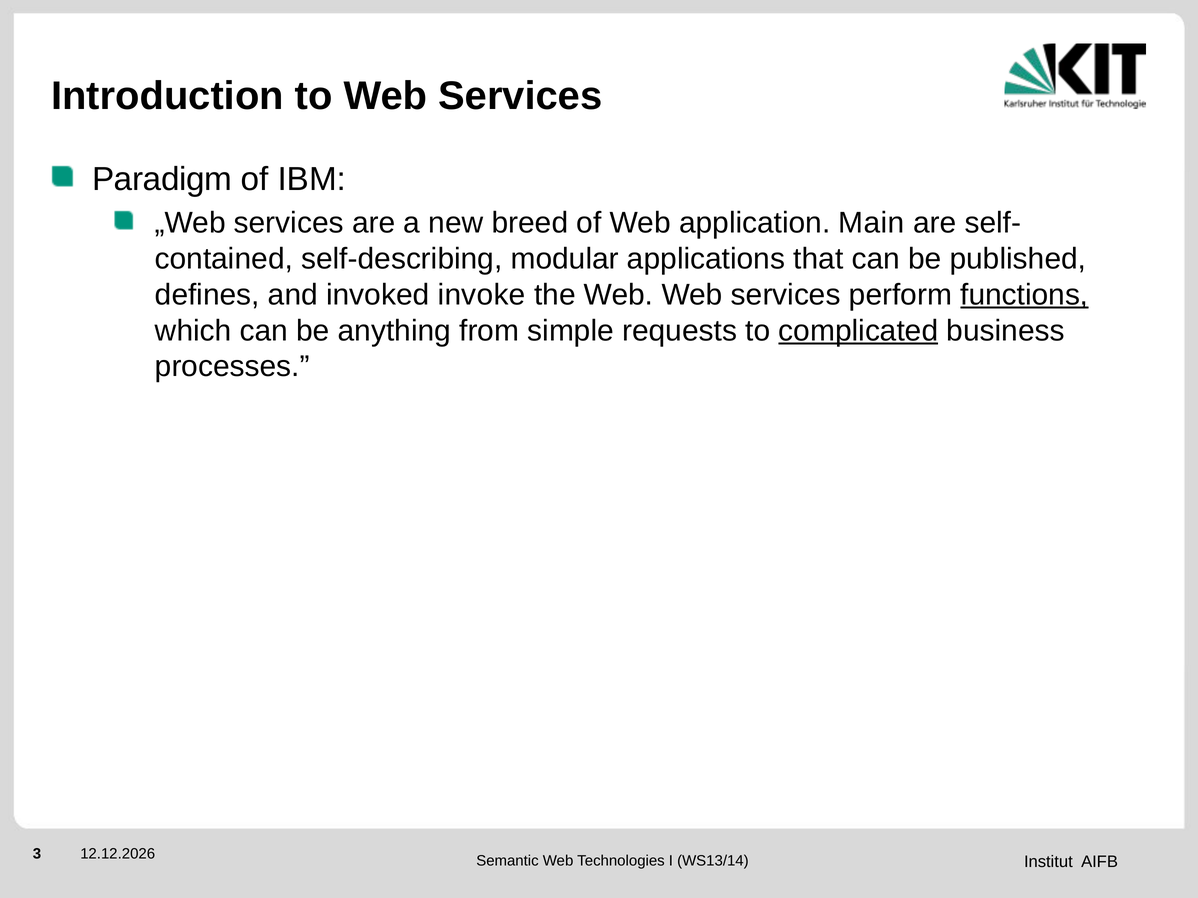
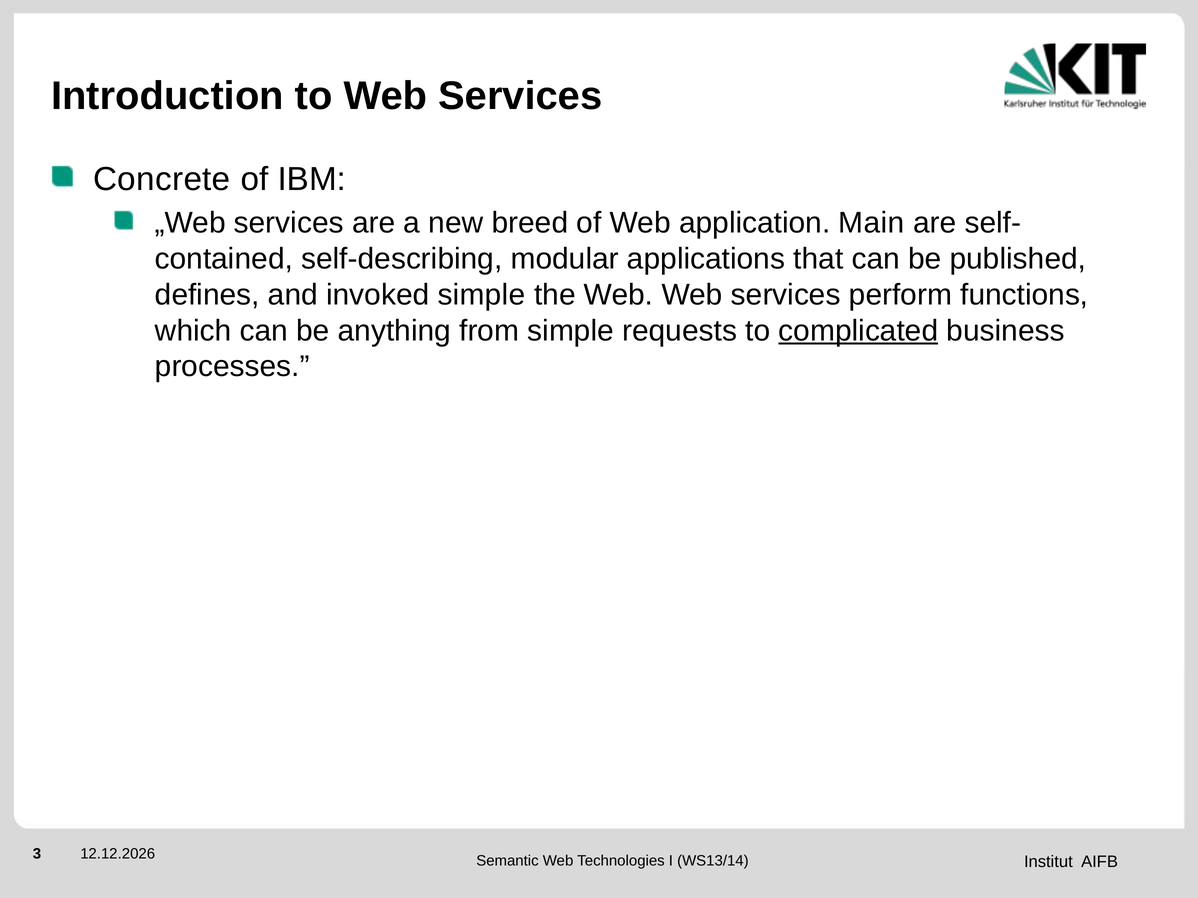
Paradigm: Paradigm -> Concrete (162, 179)
invoked invoke: invoke -> simple (482, 295)
functions underline: present -> none (1024, 295)
